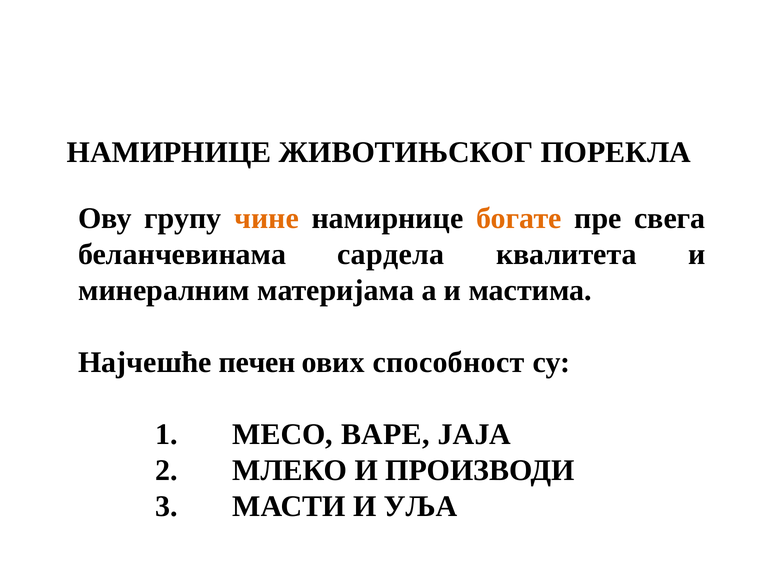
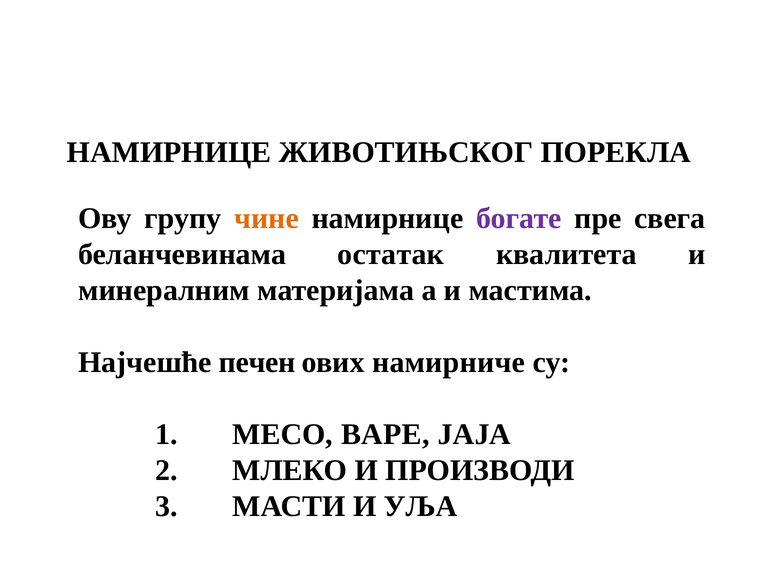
богате colour: orange -> purple (519, 218)
сардела: сардела -> остатак (391, 254)
способност: способност -> намирниче (449, 362)
